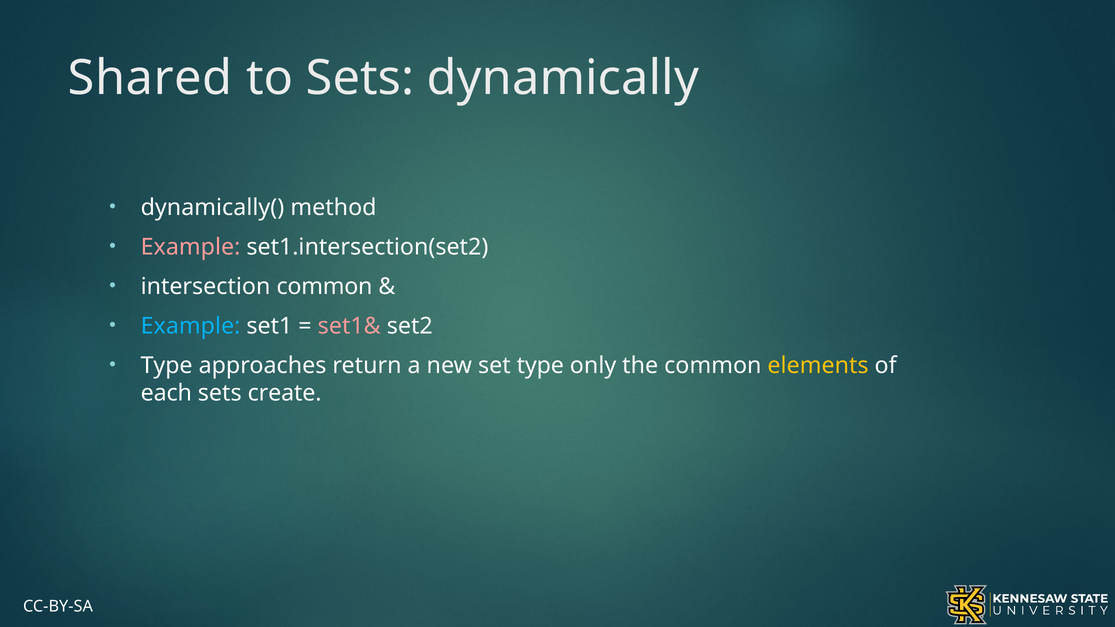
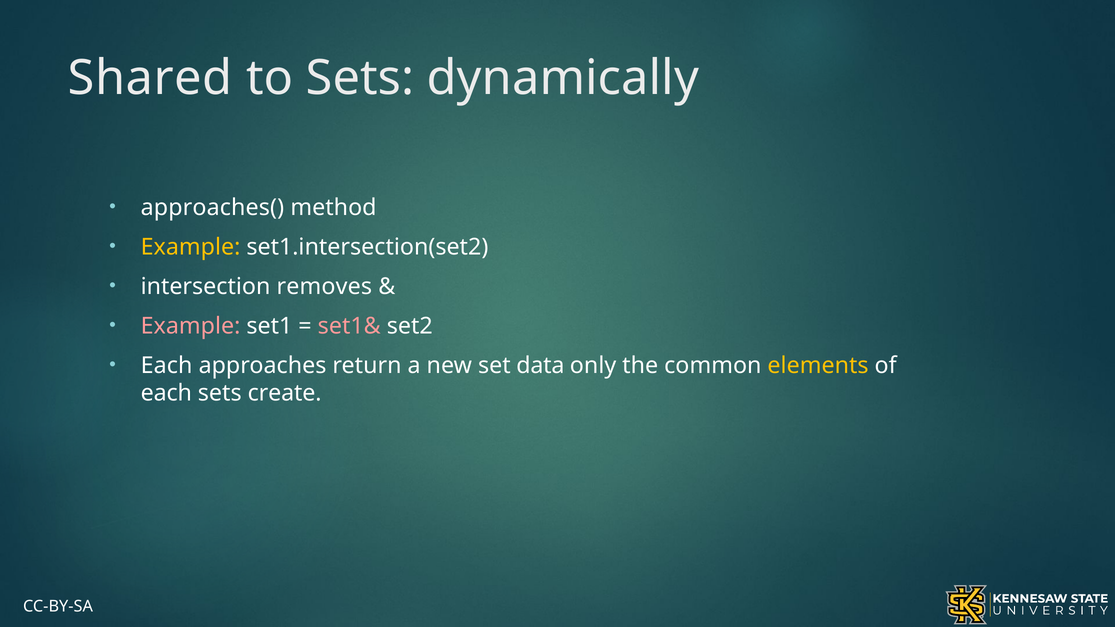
dynamically(: dynamically( -> approaches( (212, 208)
Example colour: pink -> yellow (191, 247)
intersection common: common -> removes (324, 287)
Example colour: light blue -> pink (191, 326)
Type: Type -> Each (167, 366)
set type: type -> data (540, 366)
